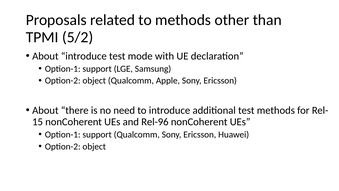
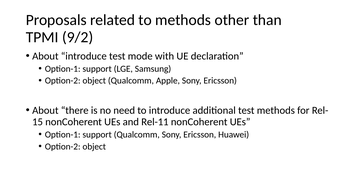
5/2: 5/2 -> 9/2 (78, 37)
Rel-96: Rel-96 -> Rel-11 (155, 122)
